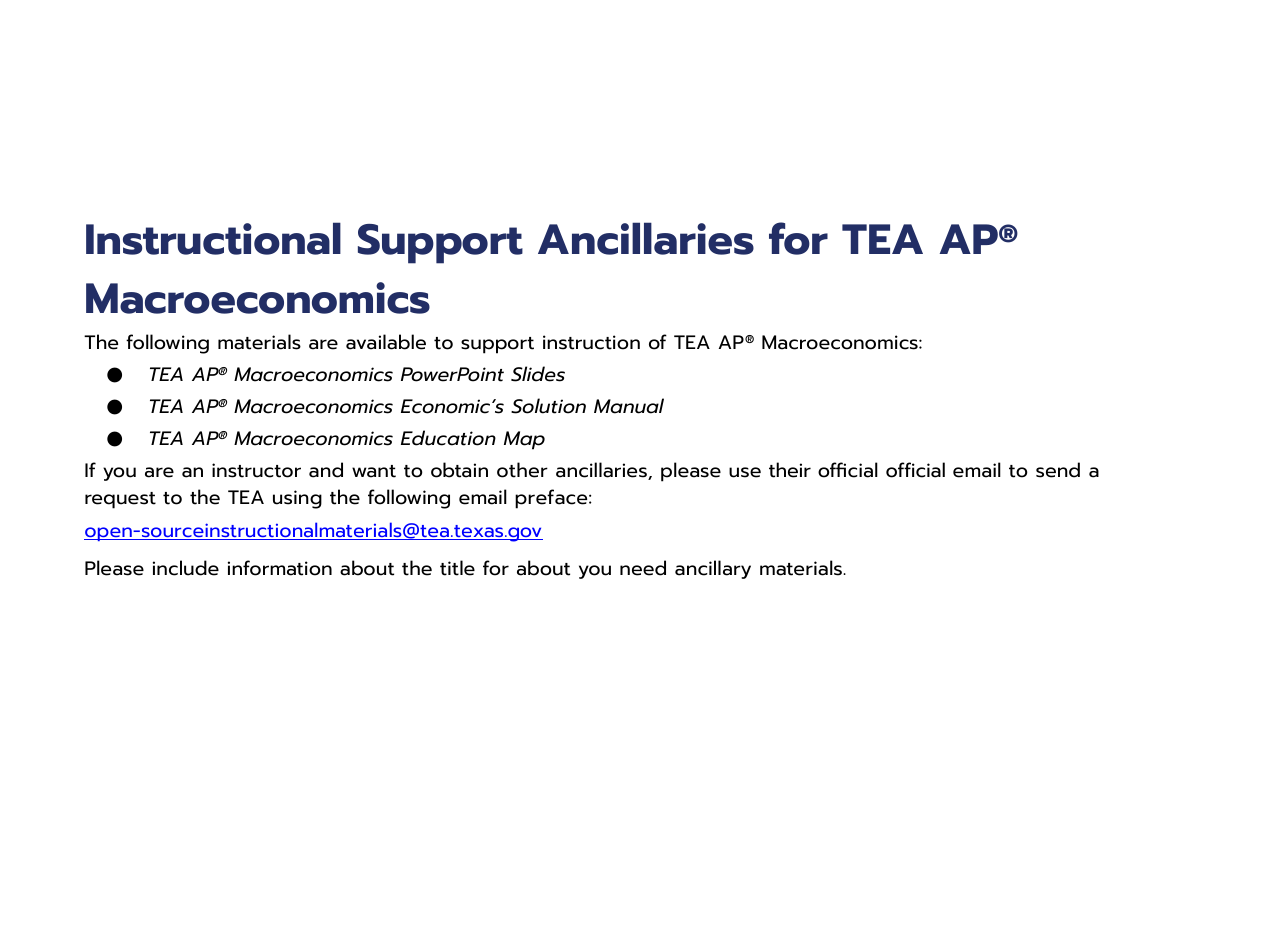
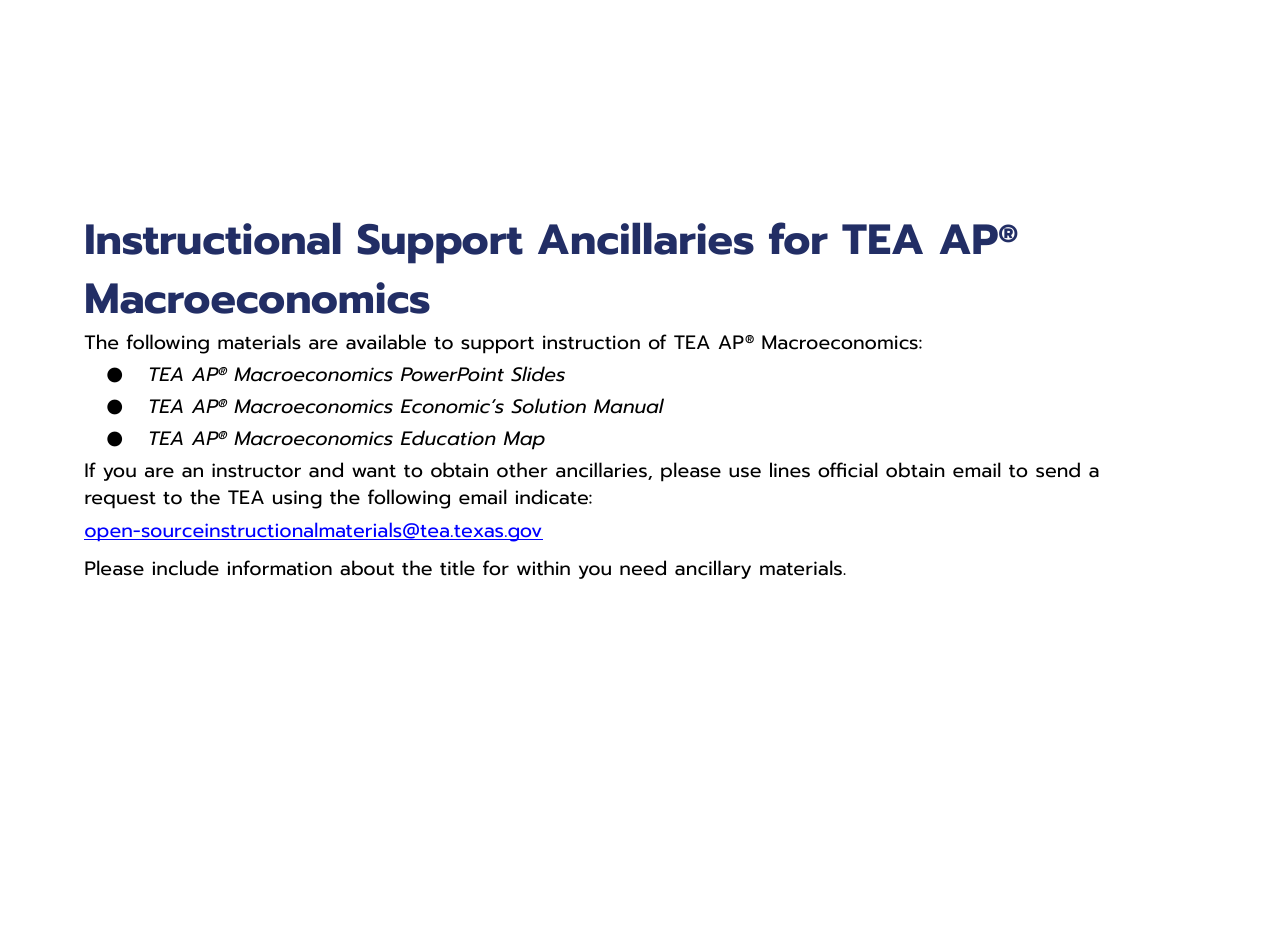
their: their -> lines (790, 471)
official official: official -> obtain (916, 471)
preface: preface -> indicate (554, 498)
for about: about -> within (544, 569)
